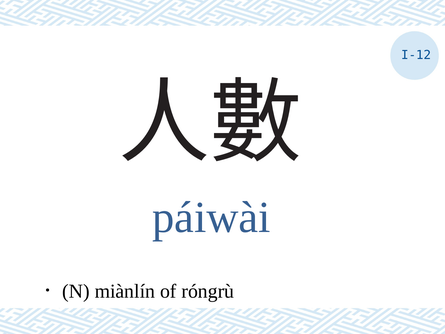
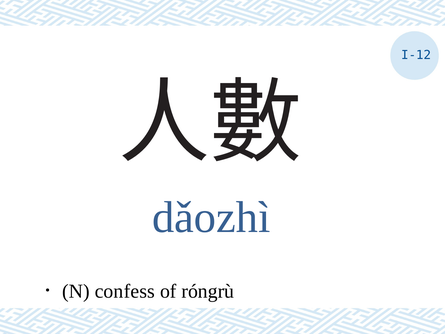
páiwài: páiwài -> dǎozhì (211, 217)
miànlín: miànlín -> confess (125, 291)
